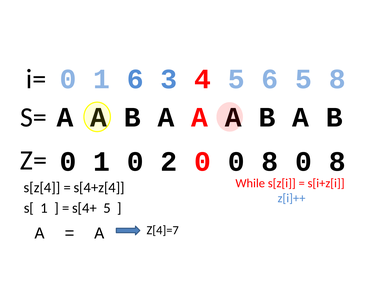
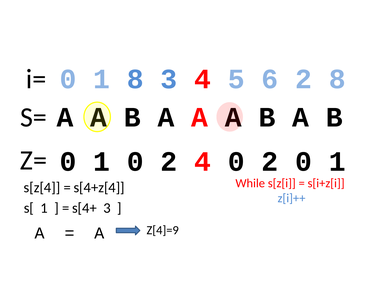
1 6: 6 -> 8 (135, 79)
6 5: 5 -> 2 (304, 79)
2 0: 0 -> 4 (203, 161)
8: 8 -> 2 (270, 161)
8: 8 -> 1 (337, 161)
s[4+ 5: 5 -> 3 (107, 208)
Z[4]=7: Z[4]=7 -> Z[4]=9 (163, 230)
